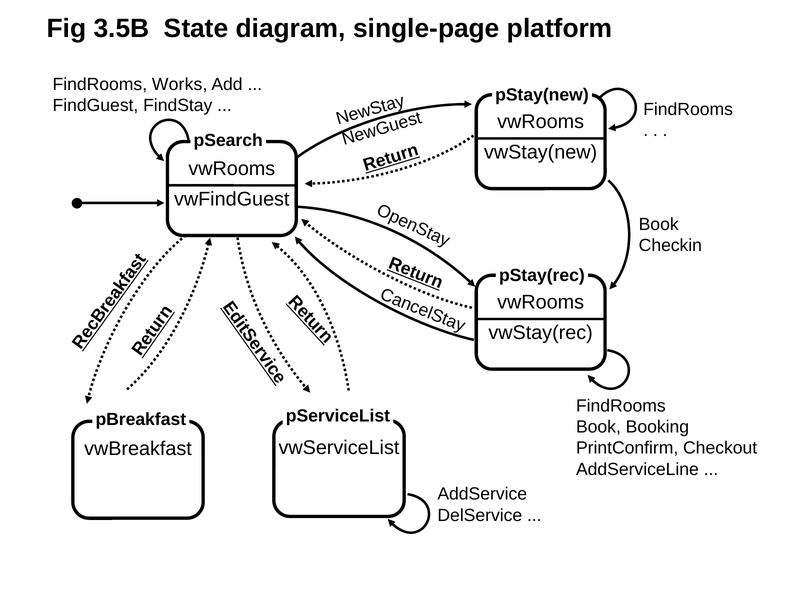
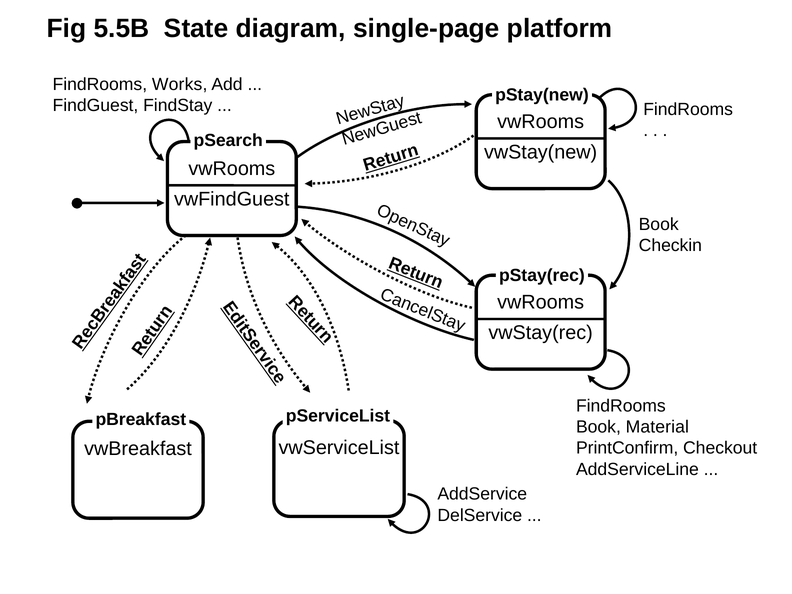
3.5B: 3.5B -> 5.5B (121, 28)
Booking: Booking -> Material (657, 427)
